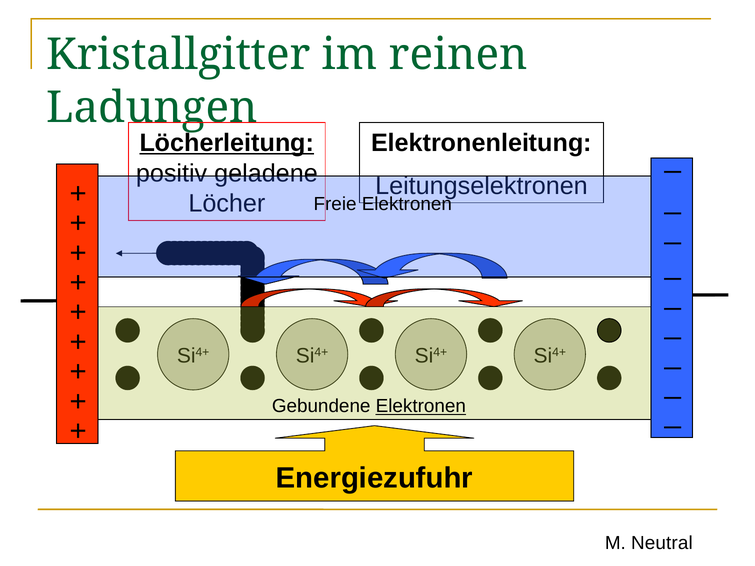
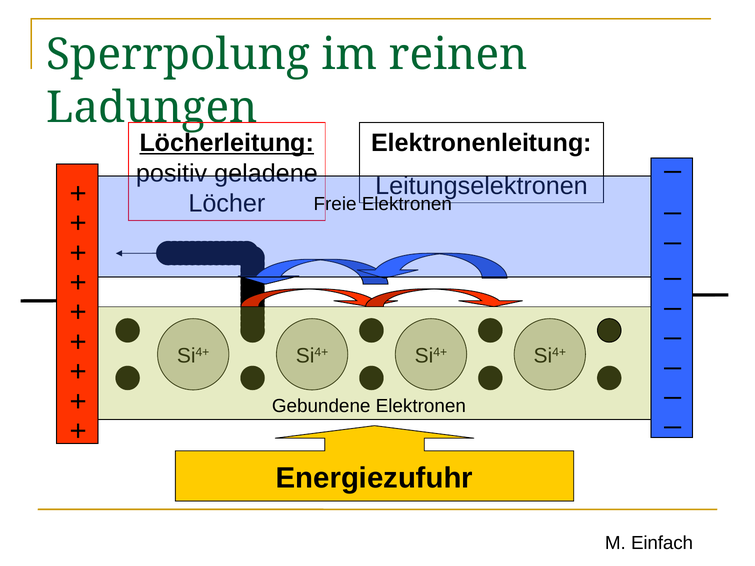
Kristallgitter: Kristallgitter -> Sperrpolung (178, 55)
Elektronen underline: present -> none (421, 406)
Neutral: Neutral -> Einfach (662, 543)
